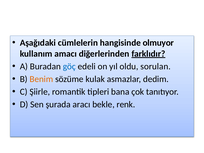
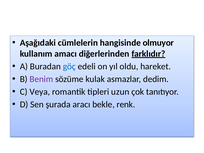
sorulan: sorulan -> hareket (156, 66)
Benim colour: orange -> purple (41, 79)
Şiirle: Şiirle -> Veya (40, 92)
bana: bana -> uzun (120, 92)
